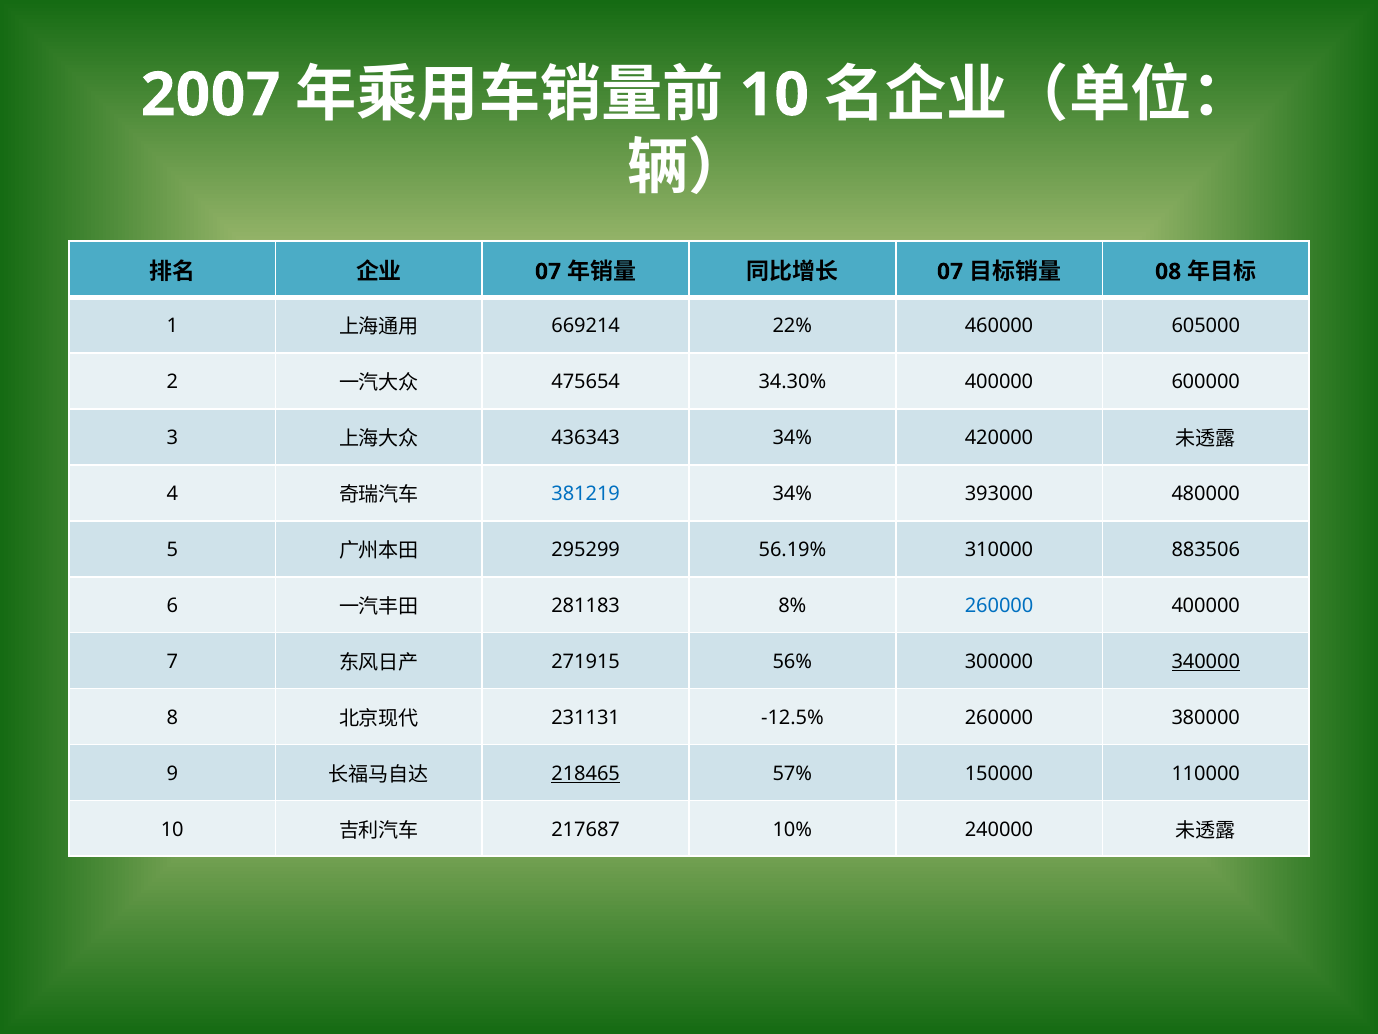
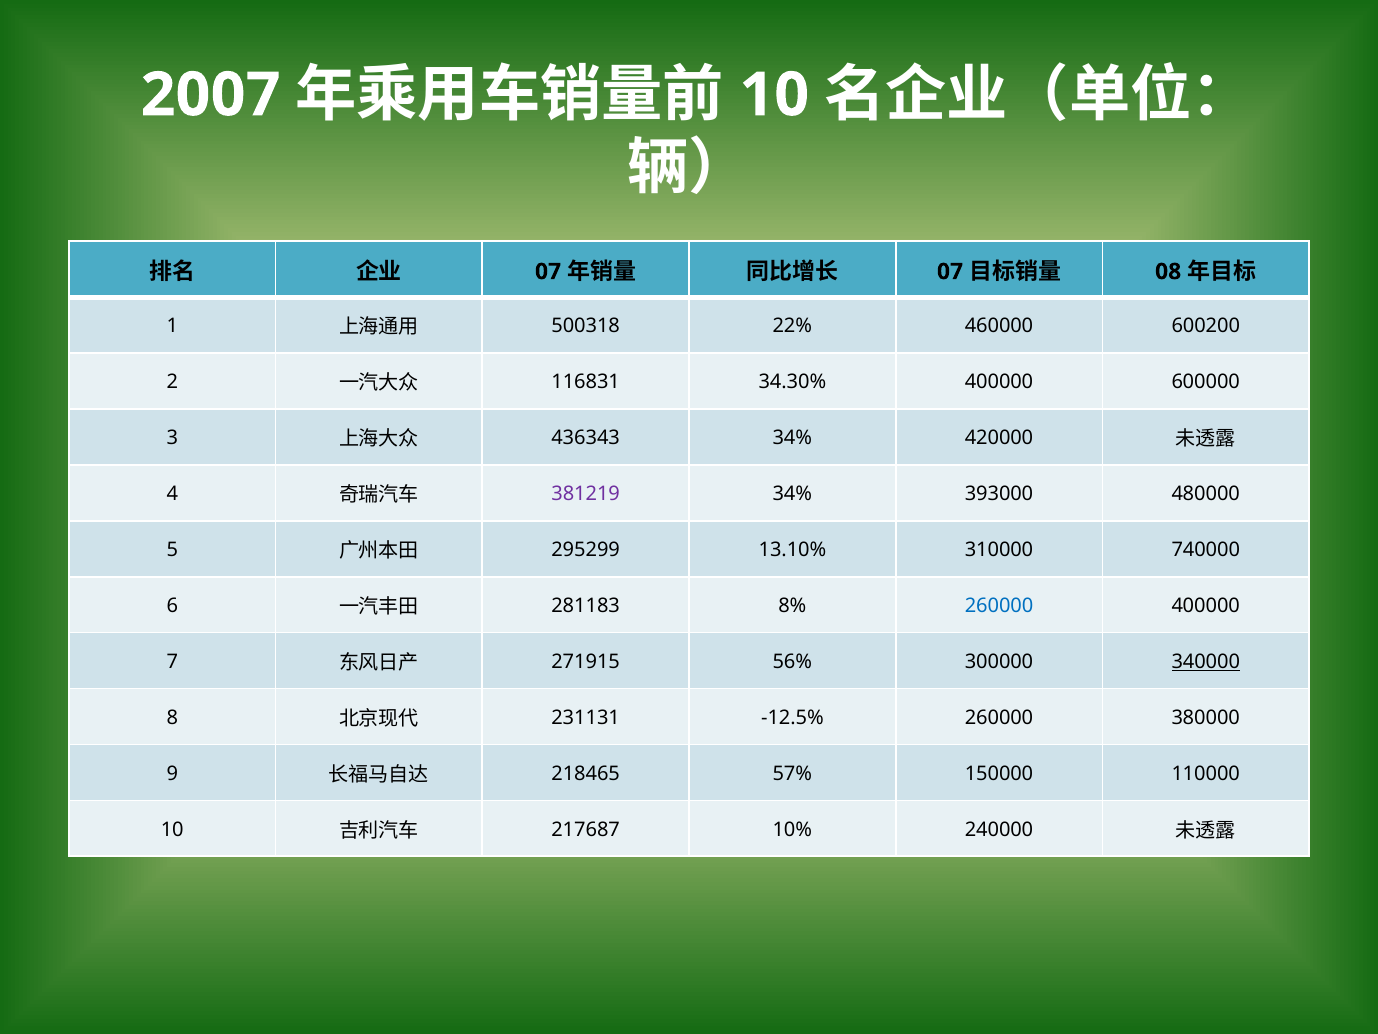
669214: 669214 -> 500318 (586, 326)
605000: 605000 -> 600200 (1206, 326)
475654: 475654 -> 116831 (586, 382)
381219 colour: blue -> purple (586, 494)
56.19%: 56.19% -> 13.10% (792, 550)
883506: 883506 -> 740000 (1206, 550)
218465 underline: present -> none (586, 773)
